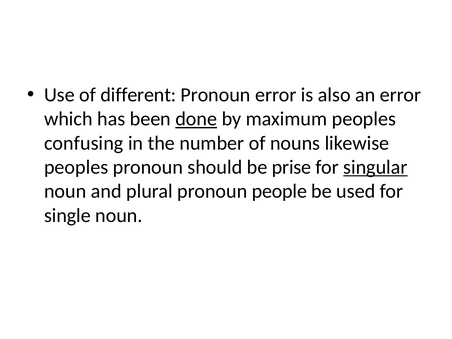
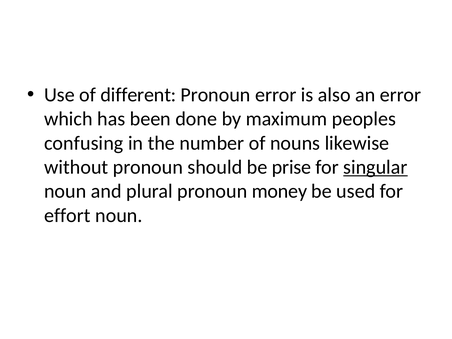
done underline: present -> none (196, 119)
peoples: peoples -> without (76, 167)
people: people -> money (279, 191)
single: single -> effort (67, 215)
